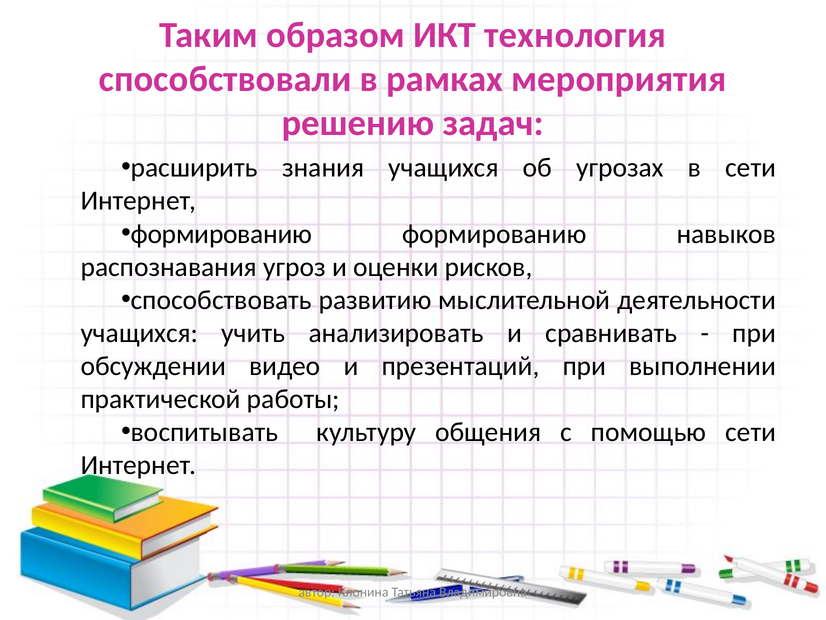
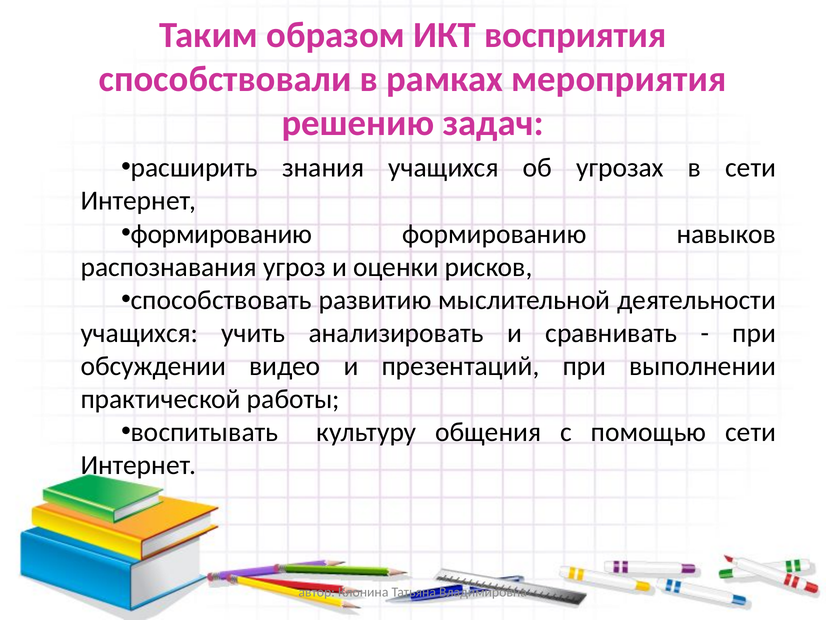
технология: технология -> восприятия (575, 35)
